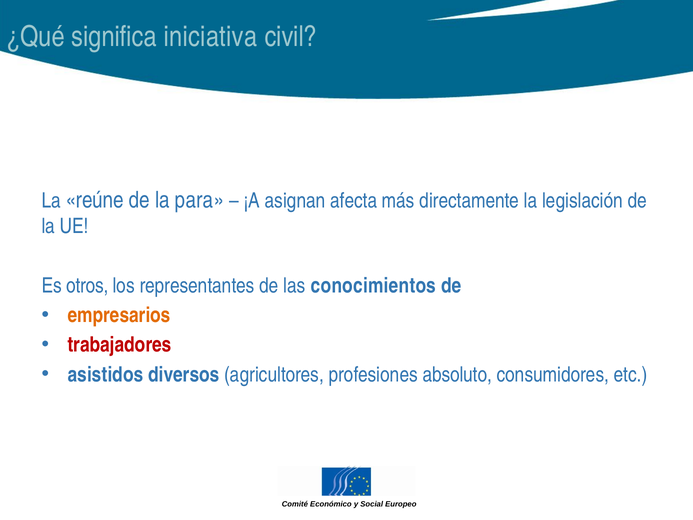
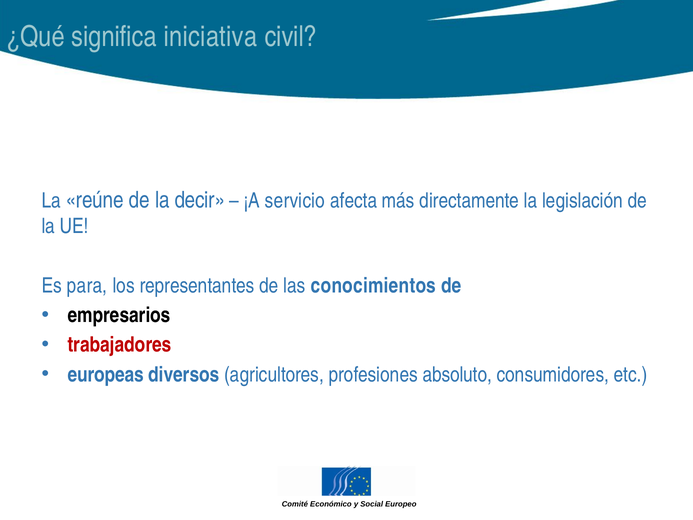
para: para -> decir (200, 200)
asignan: asignan -> servicio (295, 201)
otros: otros -> para (87, 286)
empresarios colour: orange -> black (119, 315)
asistidos: asistidos -> europeas (106, 374)
